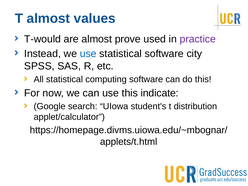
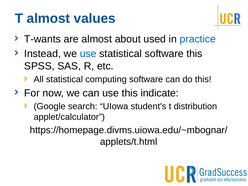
T-would: T-would -> T-wants (43, 39)
prove: prove -> about (128, 39)
practice colour: purple -> blue (198, 39)
software city: city -> this (194, 54)
